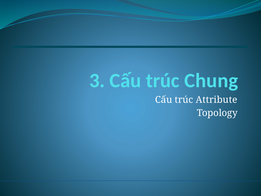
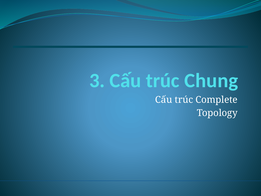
Attribute: Attribute -> Complete (217, 100)
